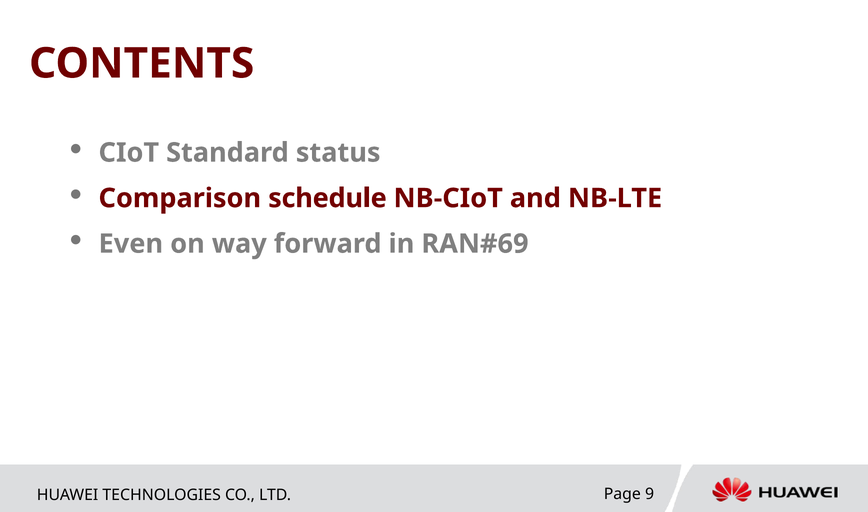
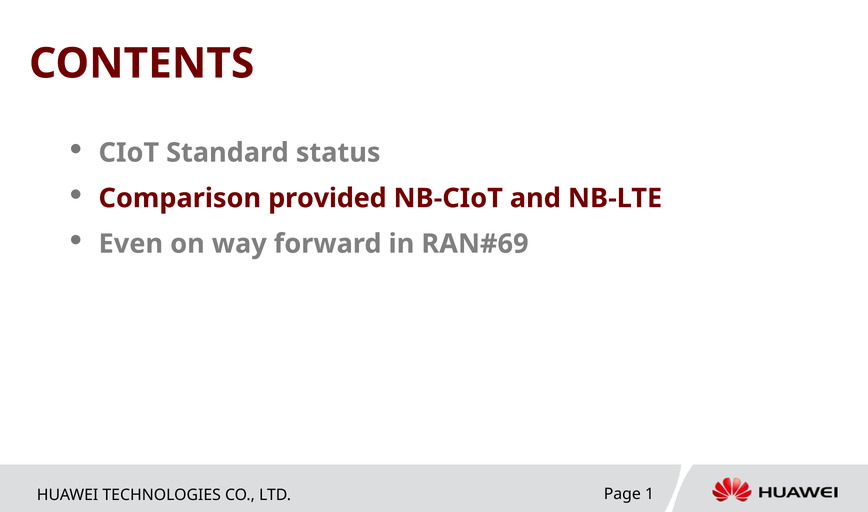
schedule: schedule -> provided (327, 198)
9: 9 -> 1 (650, 494)
